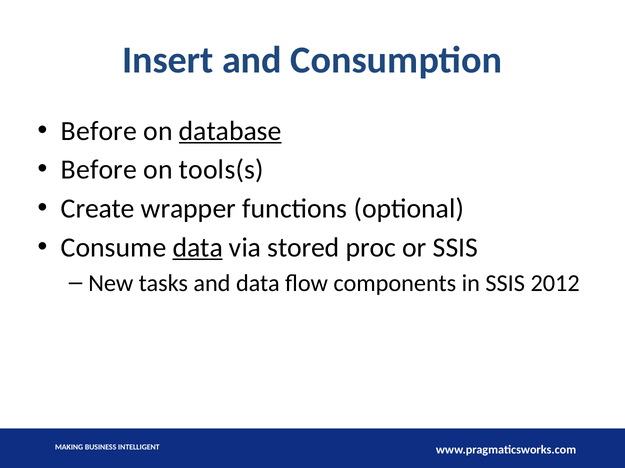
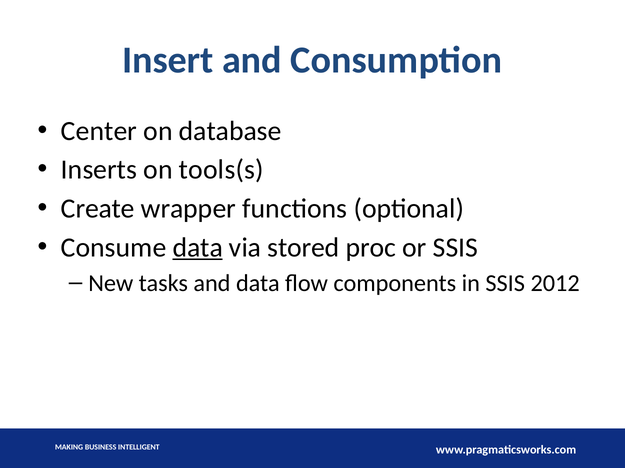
Before: Before -> Center (99, 131)
database underline: present -> none (230, 131)
Before: Before -> Inserts (99, 170)
